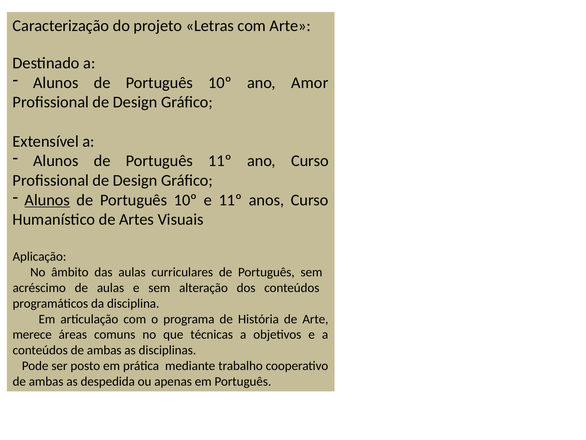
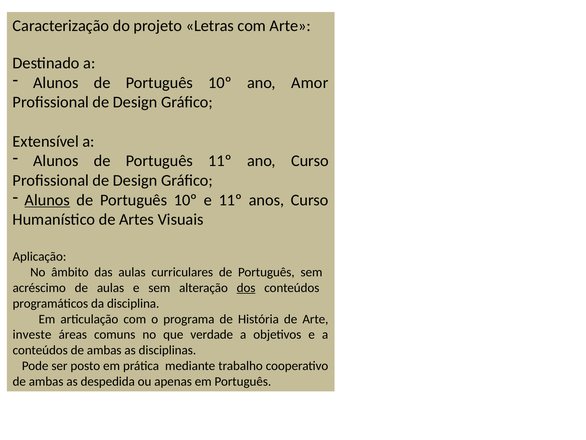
dos underline: none -> present (246, 287)
merece: merece -> investe (32, 334)
técnicas: técnicas -> verdade (212, 334)
